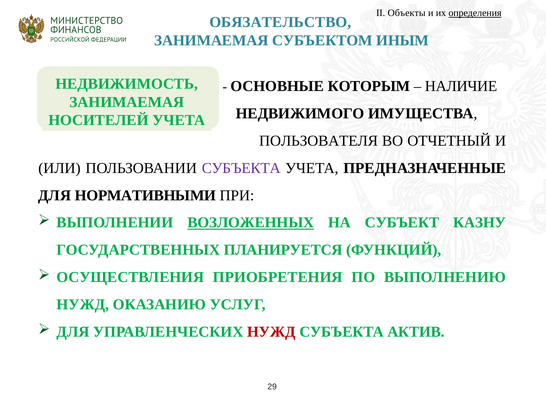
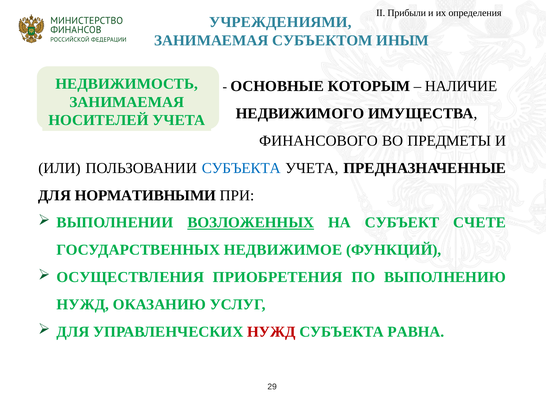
Объекты: Объекты -> Прибыли (407, 13)
определения underline: present -> none (475, 13)
ОБЯЗАТЕЛЬСТВО: ОБЯЗАТЕЛЬСТВО -> УЧРЕЖДЕНИЯМИ (280, 22)
ПОЛЬЗОВАТЕЛЯ: ПОЛЬЗОВАТЕЛЯ -> ФИНАНСОВОГО (318, 141)
ОТЧЕТНЫЙ: ОТЧЕТНЫЙ -> ПРЕДМЕТЫ (449, 141)
СУБЪЕКТА colour: purple -> blue (241, 168)
КАЗНУ: КАЗНУ -> СЧЕТЕ (480, 223)
ПЛАНИРУЕТСЯ: ПЛАНИРУЕТСЯ -> НЕДВИЖИМОЕ (283, 250)
АКТИВ: АКТИВ -> РАВНА (416, 332)
